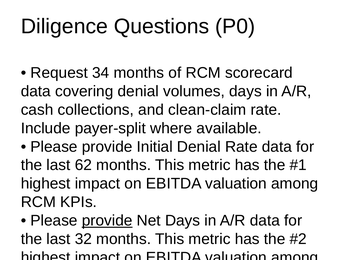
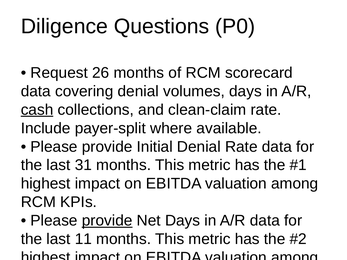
34: 34 -> 26 (101, 73)
cash underline: none -> present (37, 110)
62: 62 -> 31 (83, 165)
32: 32 -> 11 (83, 239)
